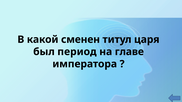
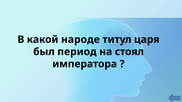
сменен: сменен -> народе (80, 40)
главе: главе -> стоял (129, 52)
